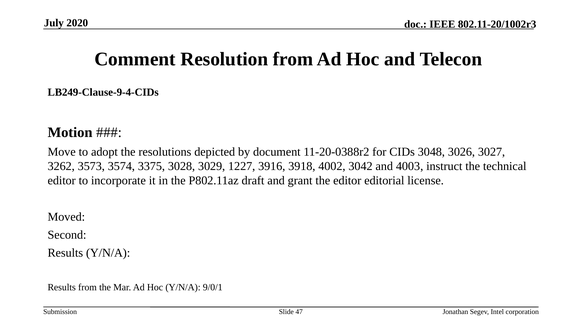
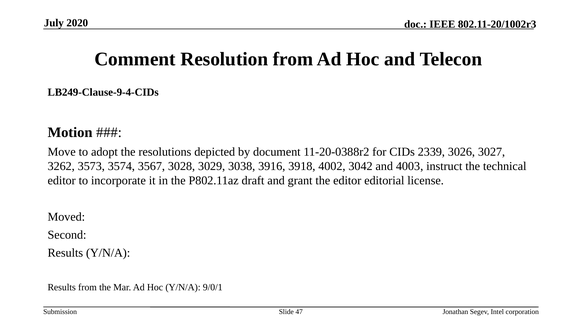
3048: 3048 -> 2339 (431, 152)
3375: 3375 -> 3567 (151, 166)
1227: 1227 -> 3038 (242, 166)
